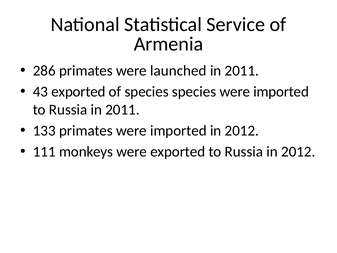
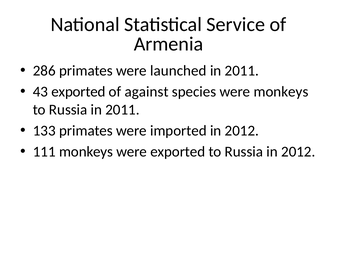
of species: species -> against (147, 92)
species were imported: imported -> monkeys (281, 92)
